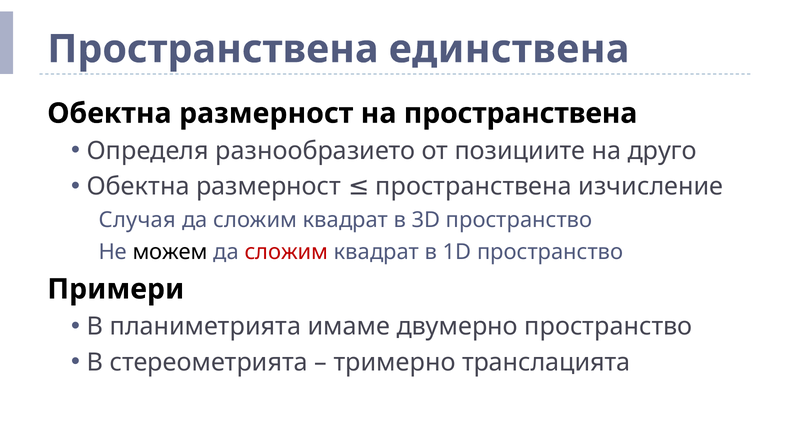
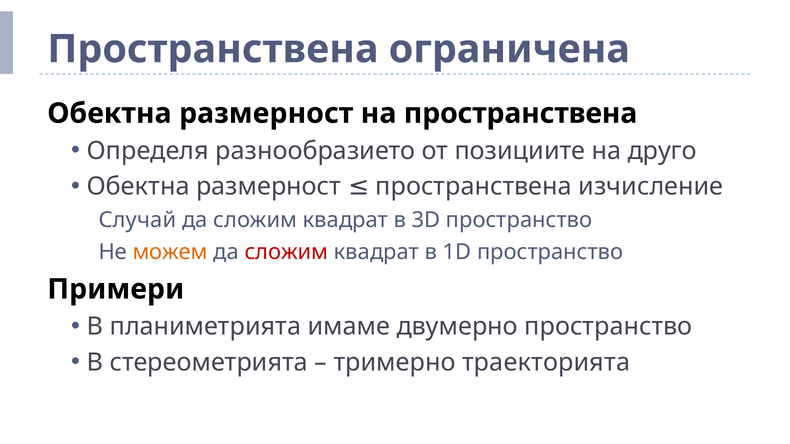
единствена: единствена -> ограничена (509, 49)
Случая: Случая -> Случай (137, 220)
можем colour: black -> orange (170, 252)
транслацията: транслацията -> траекторията (546, 363)
